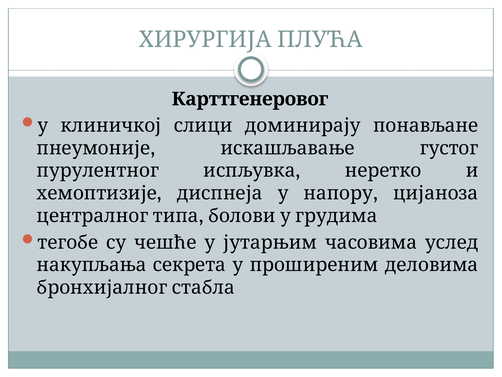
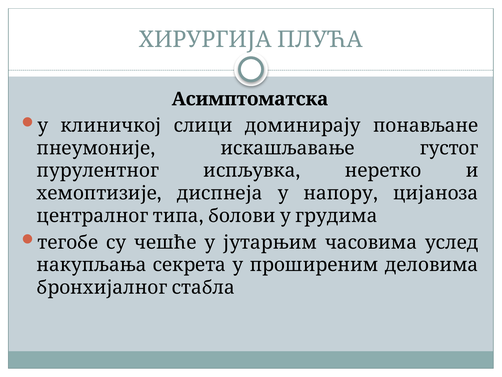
Карттгенеровог: Карттгенеровог -> Асимптоматска (250, 99)
